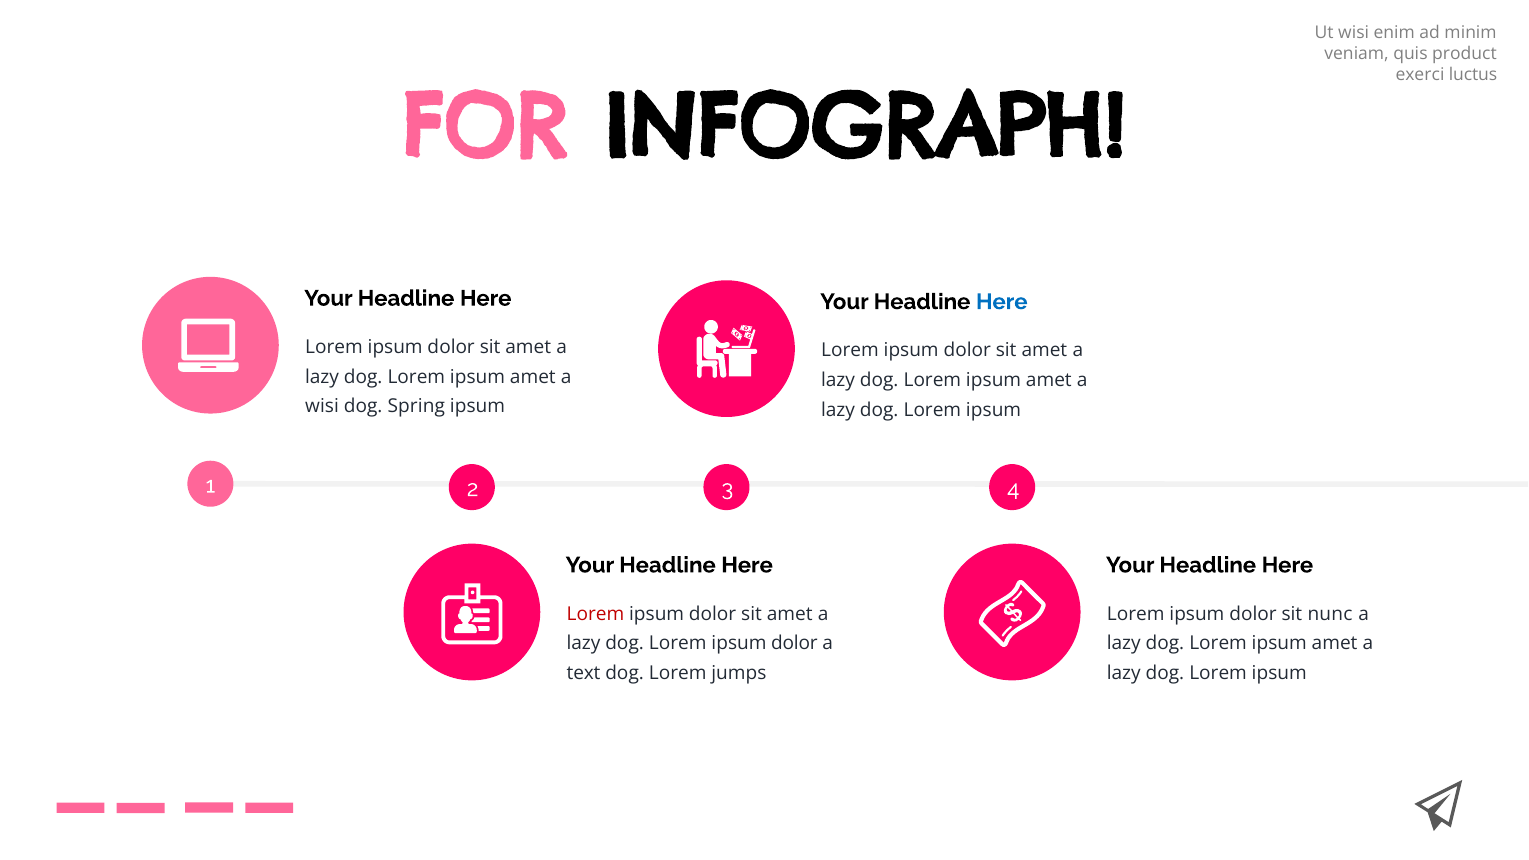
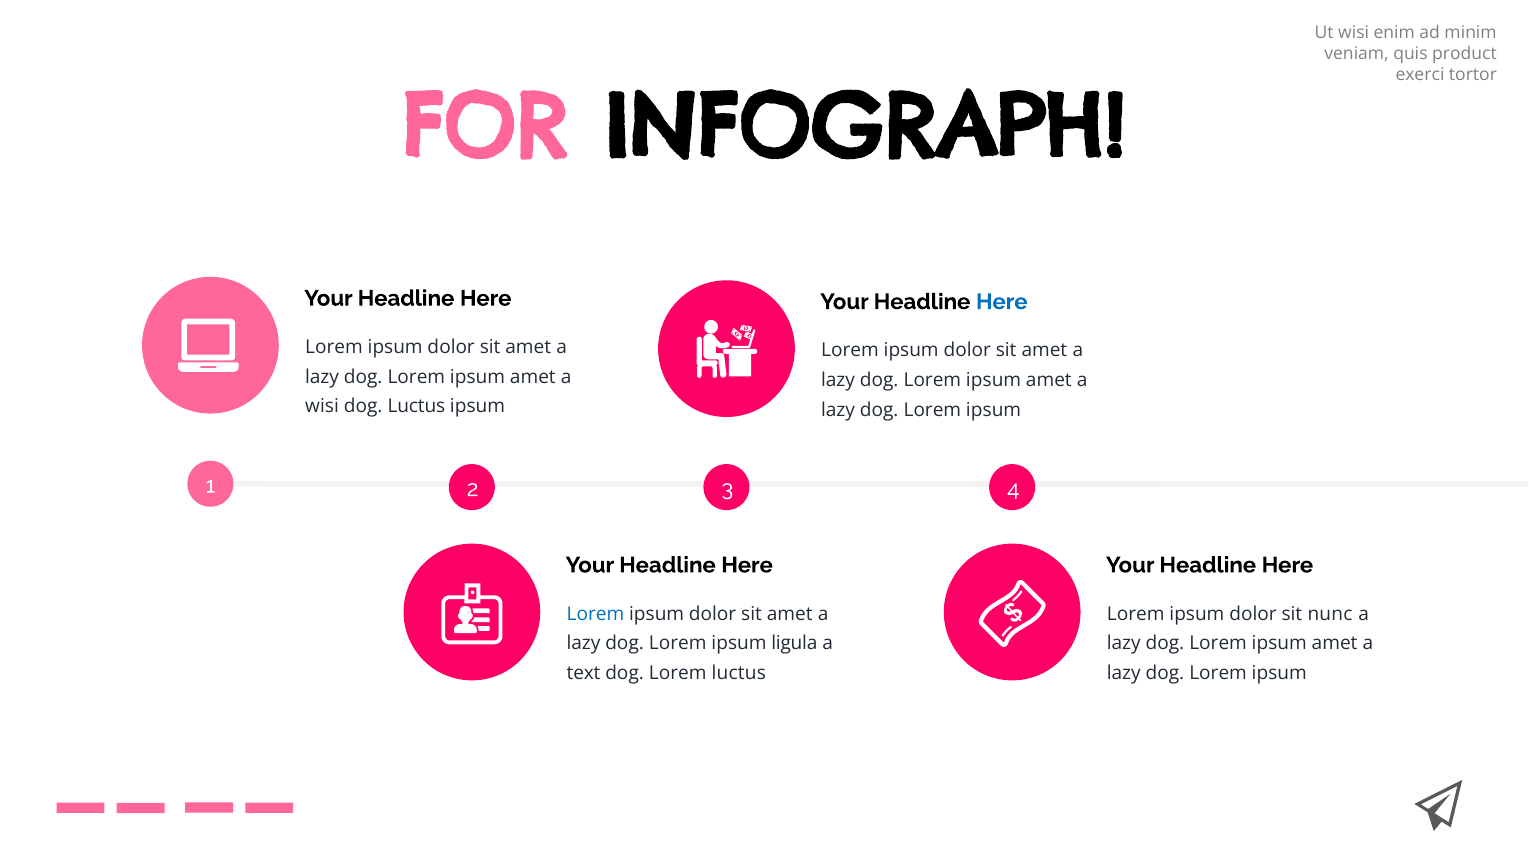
luctus: luctus -> tortor (1473, 74)
dog Spring: Spring -> Luctus (416, 407)
Lorem colour: red -> blue (595, 614)
dog Lorem ipsum dolor: dolor -> ligula (794, 644)
Lorem jumps: jumps -> luctus (739, 673)
